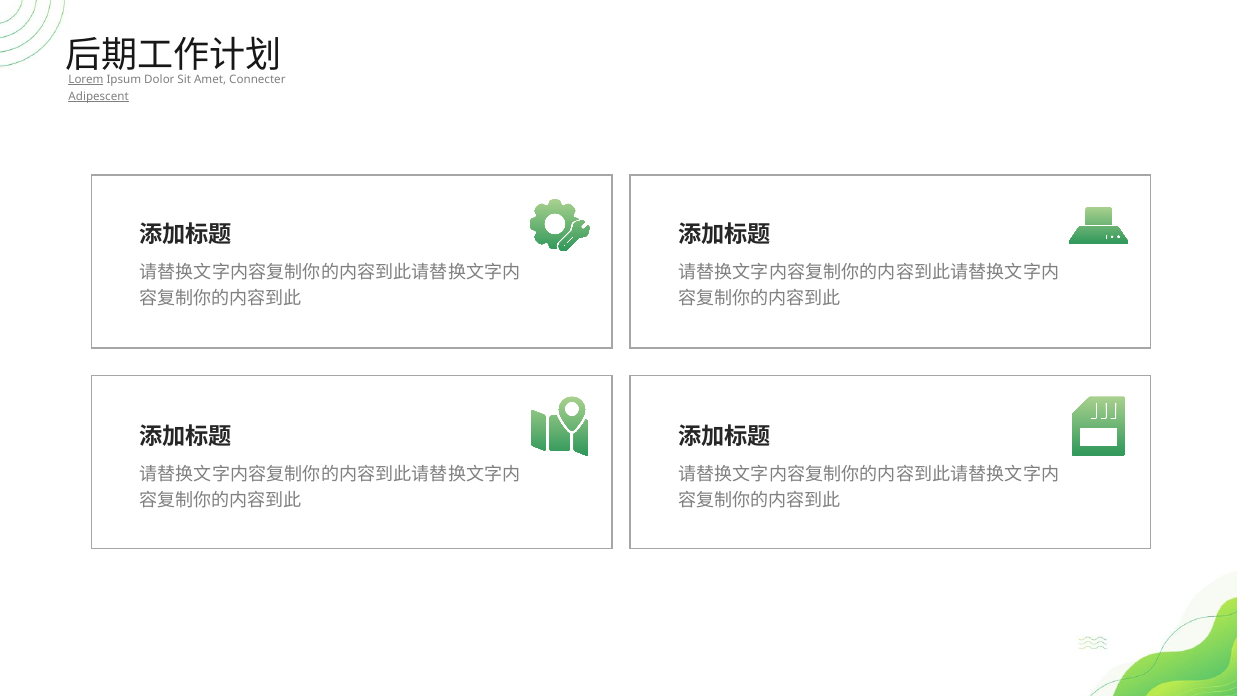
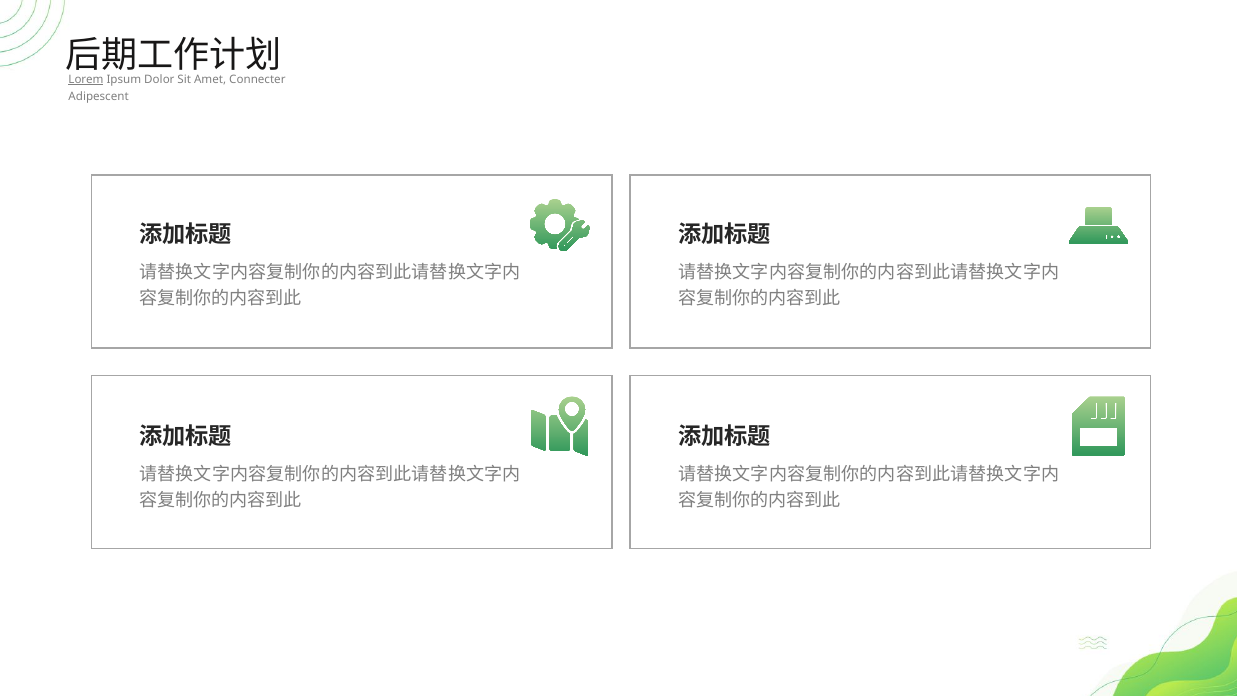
Adipescent underline: present -> none (99, 96)
